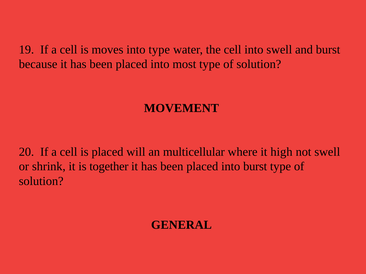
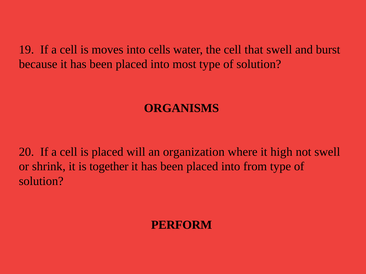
into type: type -> cells (159, 50)
cell into: into -> that (254, 50)
MOVEMENT: MOVEMENT -> ORGANISMS (181, 108)
multicellular: multicellular -> organization (194, 152)
into burst: burst -> from (255, 167)
GENERAL: GENERAL -> PERFORM (182, 225)
